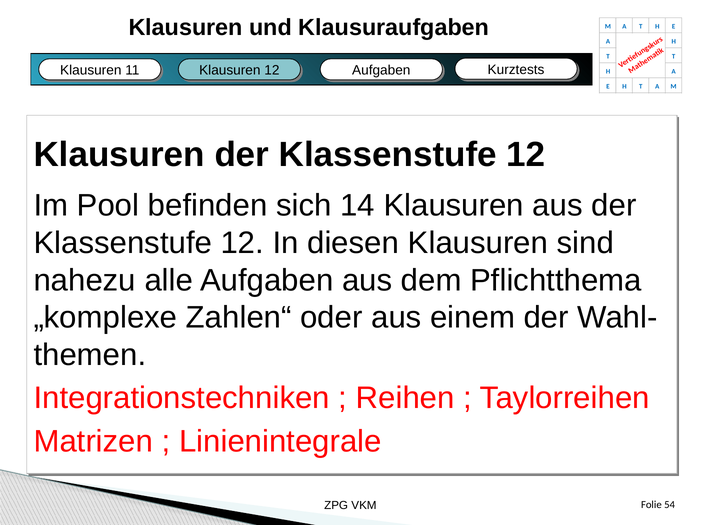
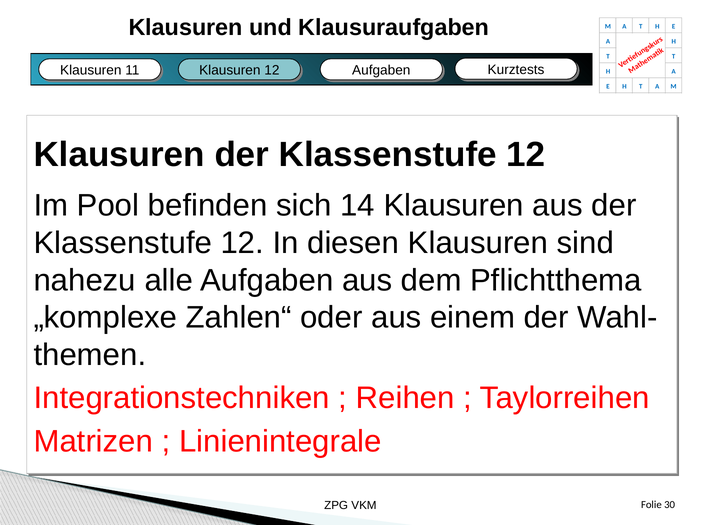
54: 54 -> 30 (670, 505)
